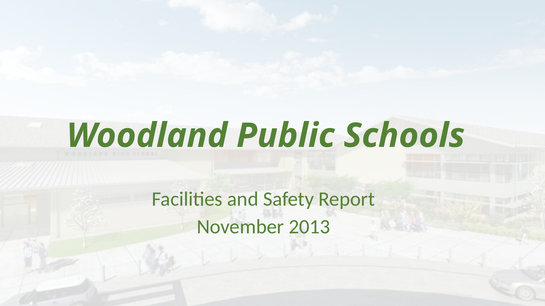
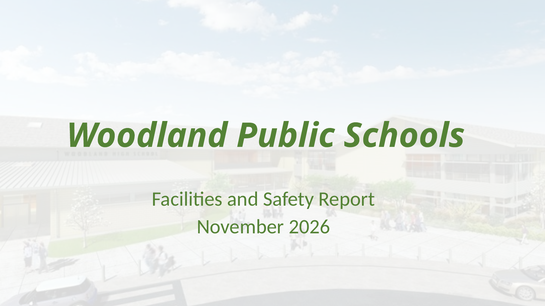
2013: 2013 -> 2026 (309, 227)
